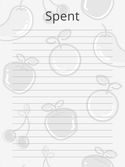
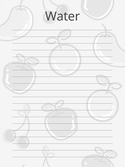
Spent: Spent -> Water (63, 16)
